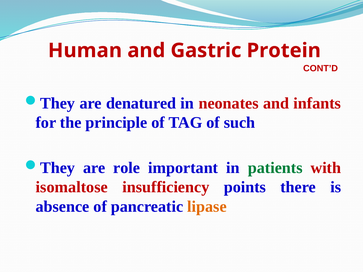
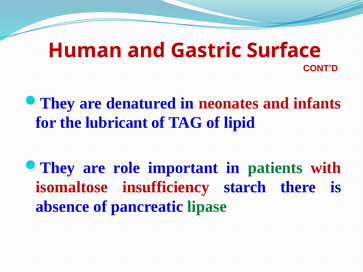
Protein: Protein -> Surface (284, 51)
principle: principle -> lubricant (117, 123)
such: such -> lipid (239, 123)
points: points -> starch (245, 187)
lipase colour: orange -> green (207, 207)
